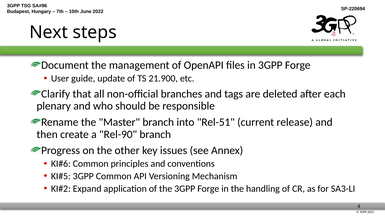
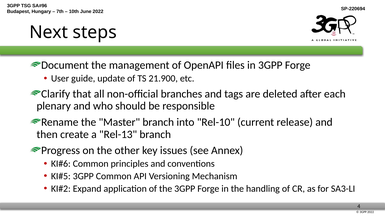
Rel-51: Rel-51 -> Rel-10 (216, 122)
Rel-90: Rel-90 -> Rel-13 (118, 134)
